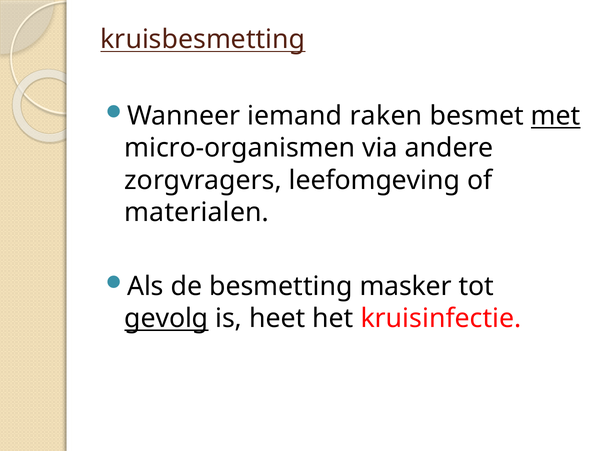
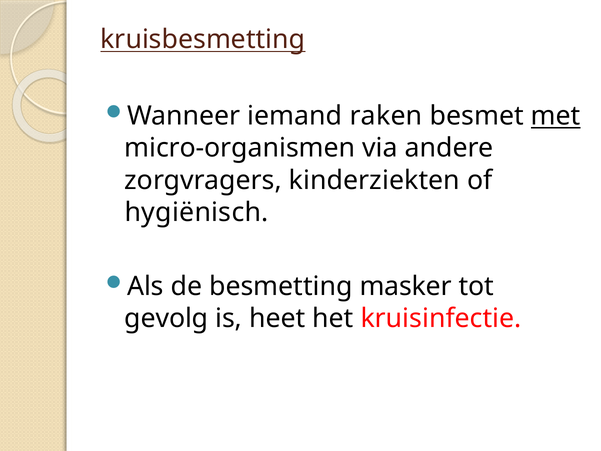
leefomgeving: leefomgeving -> kinderziekten (374, 180)
materialen: materialen -> hygiënisch (197, 212)
gevolg underline: present -> none (166, 318)
